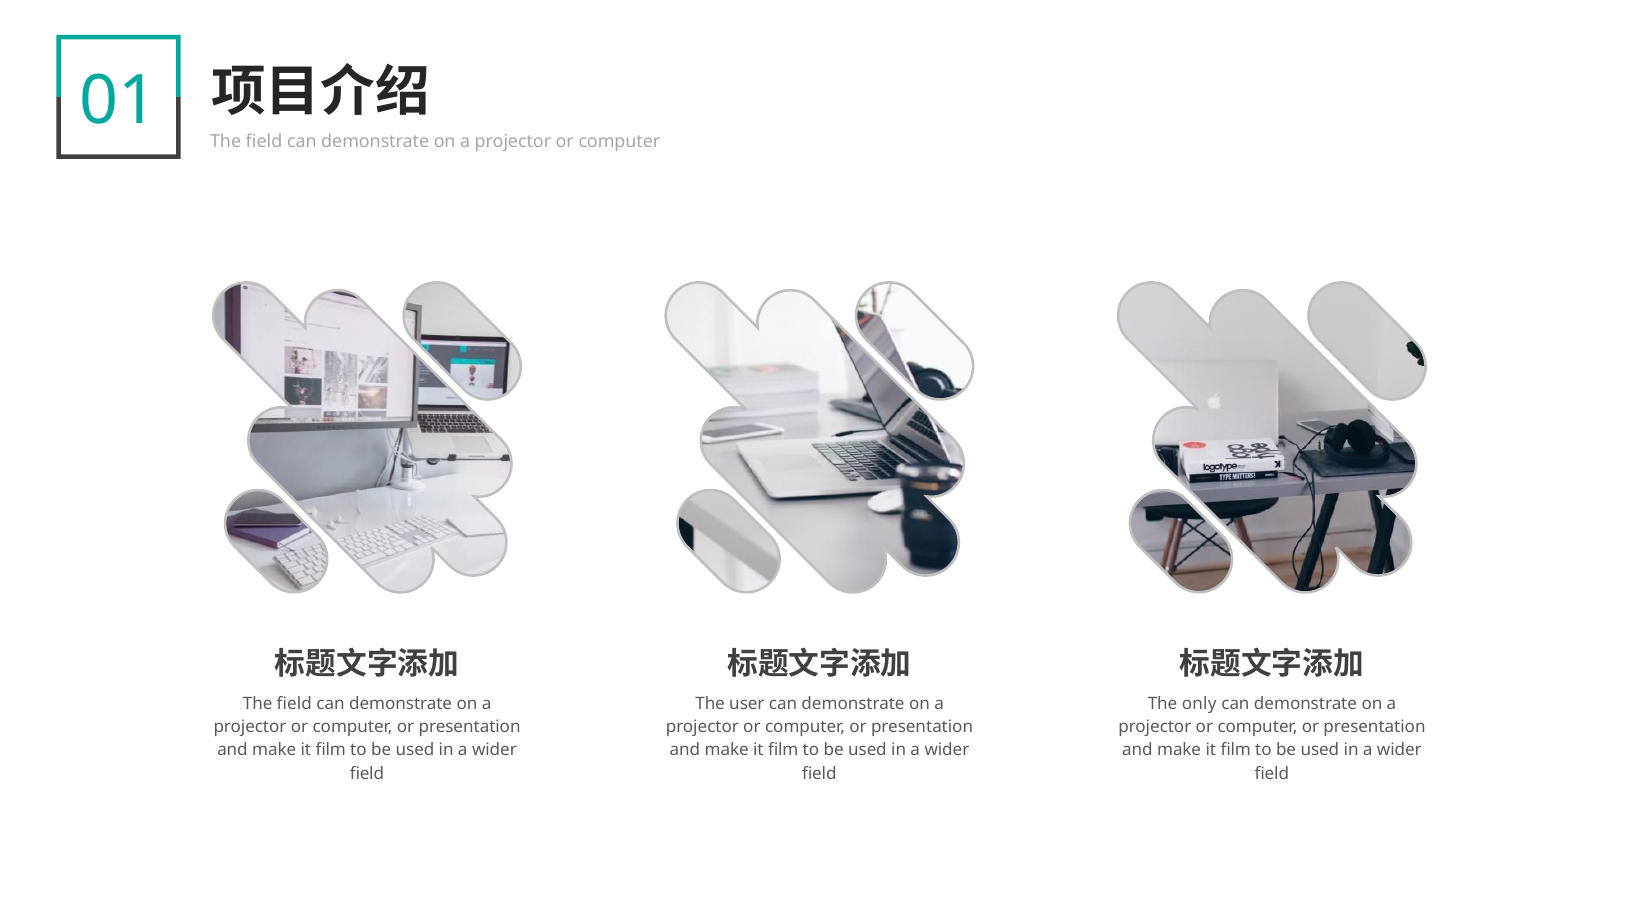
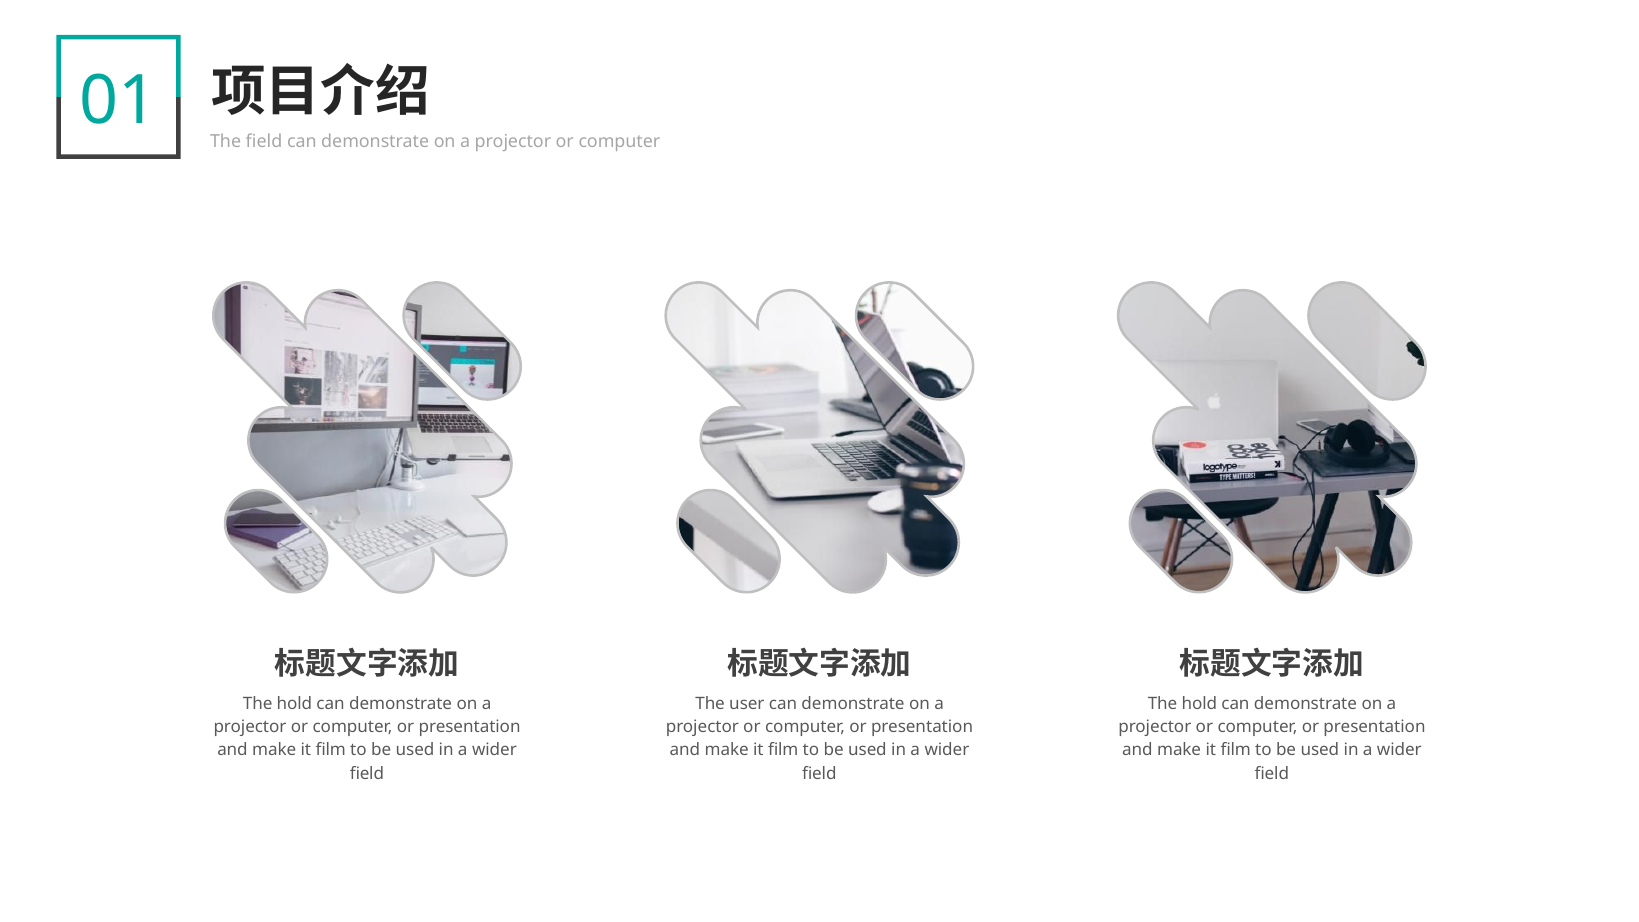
field: field -> hold (294, 704)
only: only -> hold (1199, 704)
